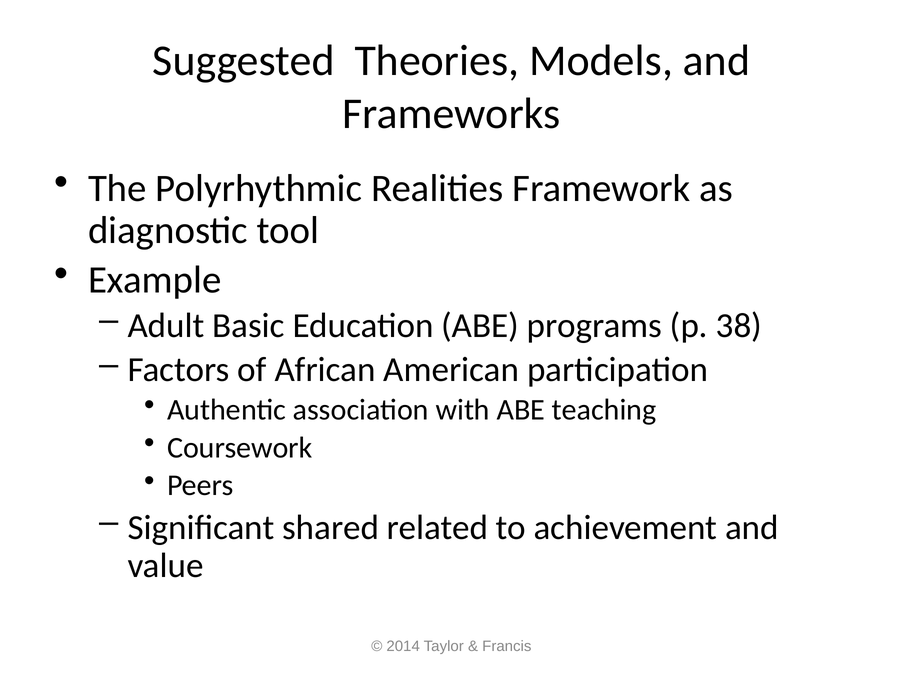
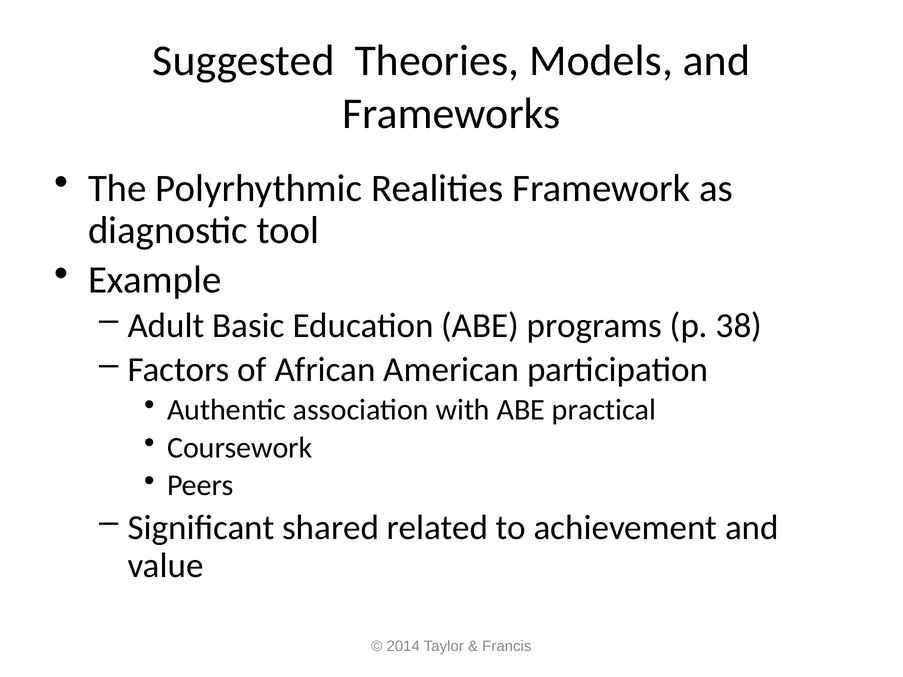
teaching: teaching -> practical (604, 410)
